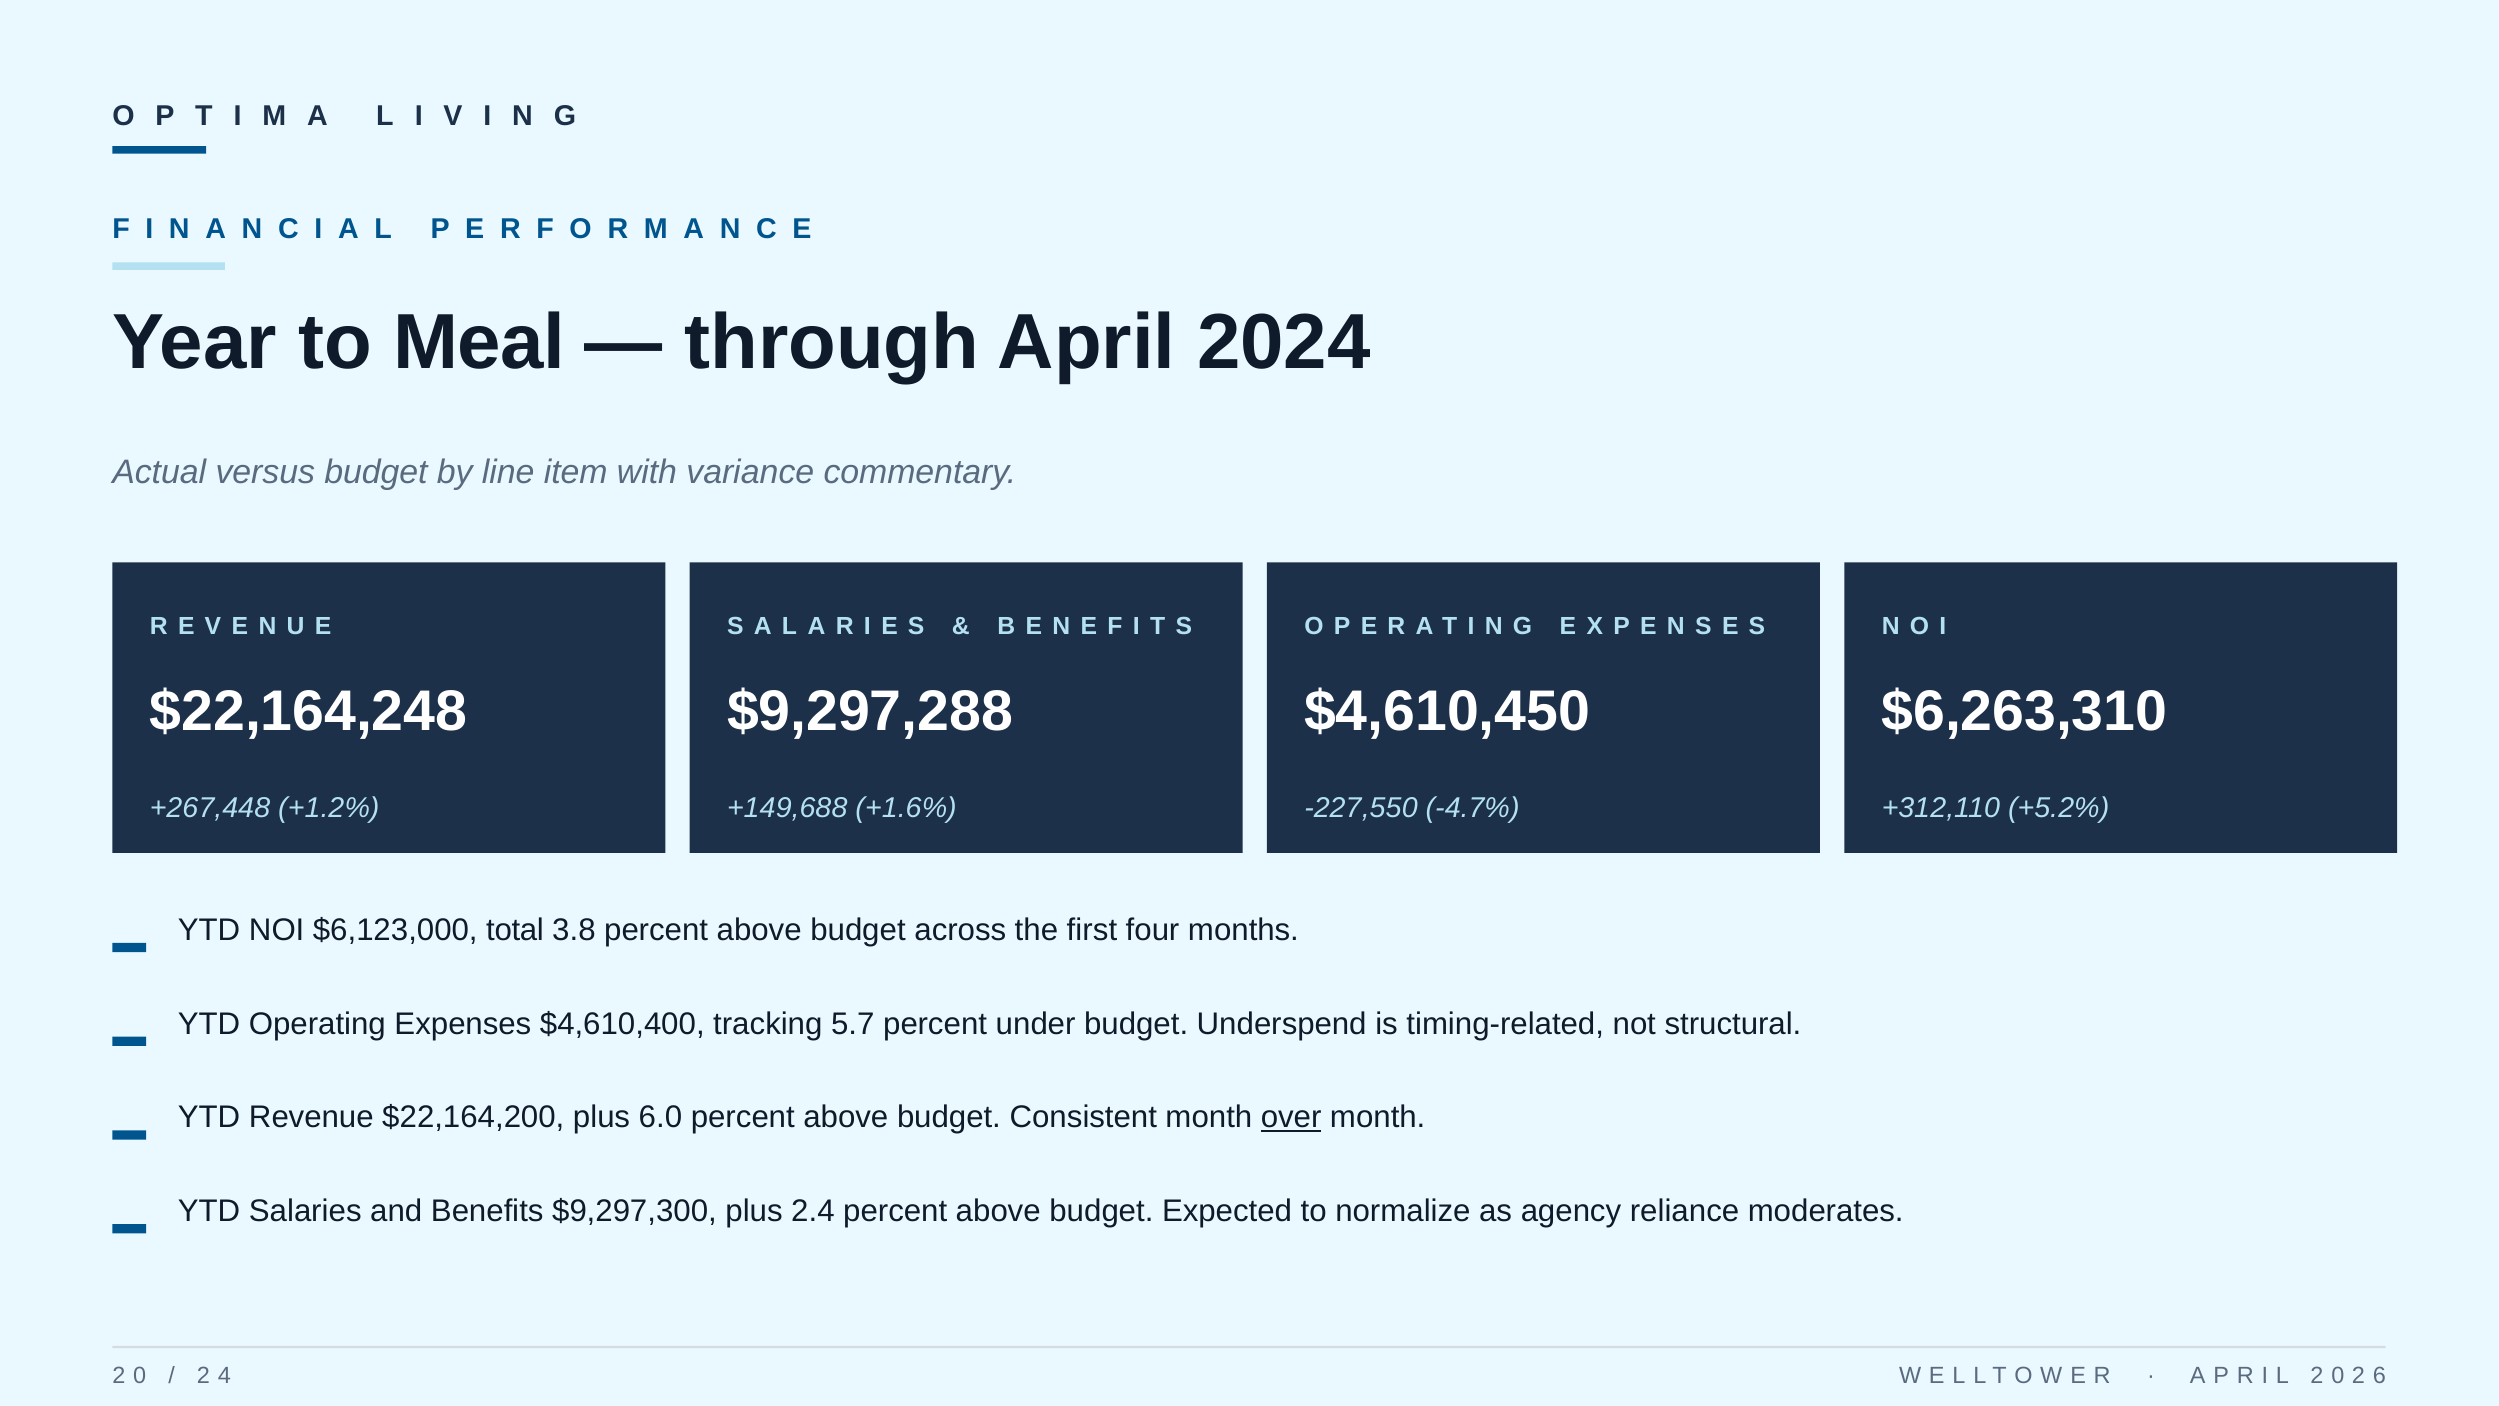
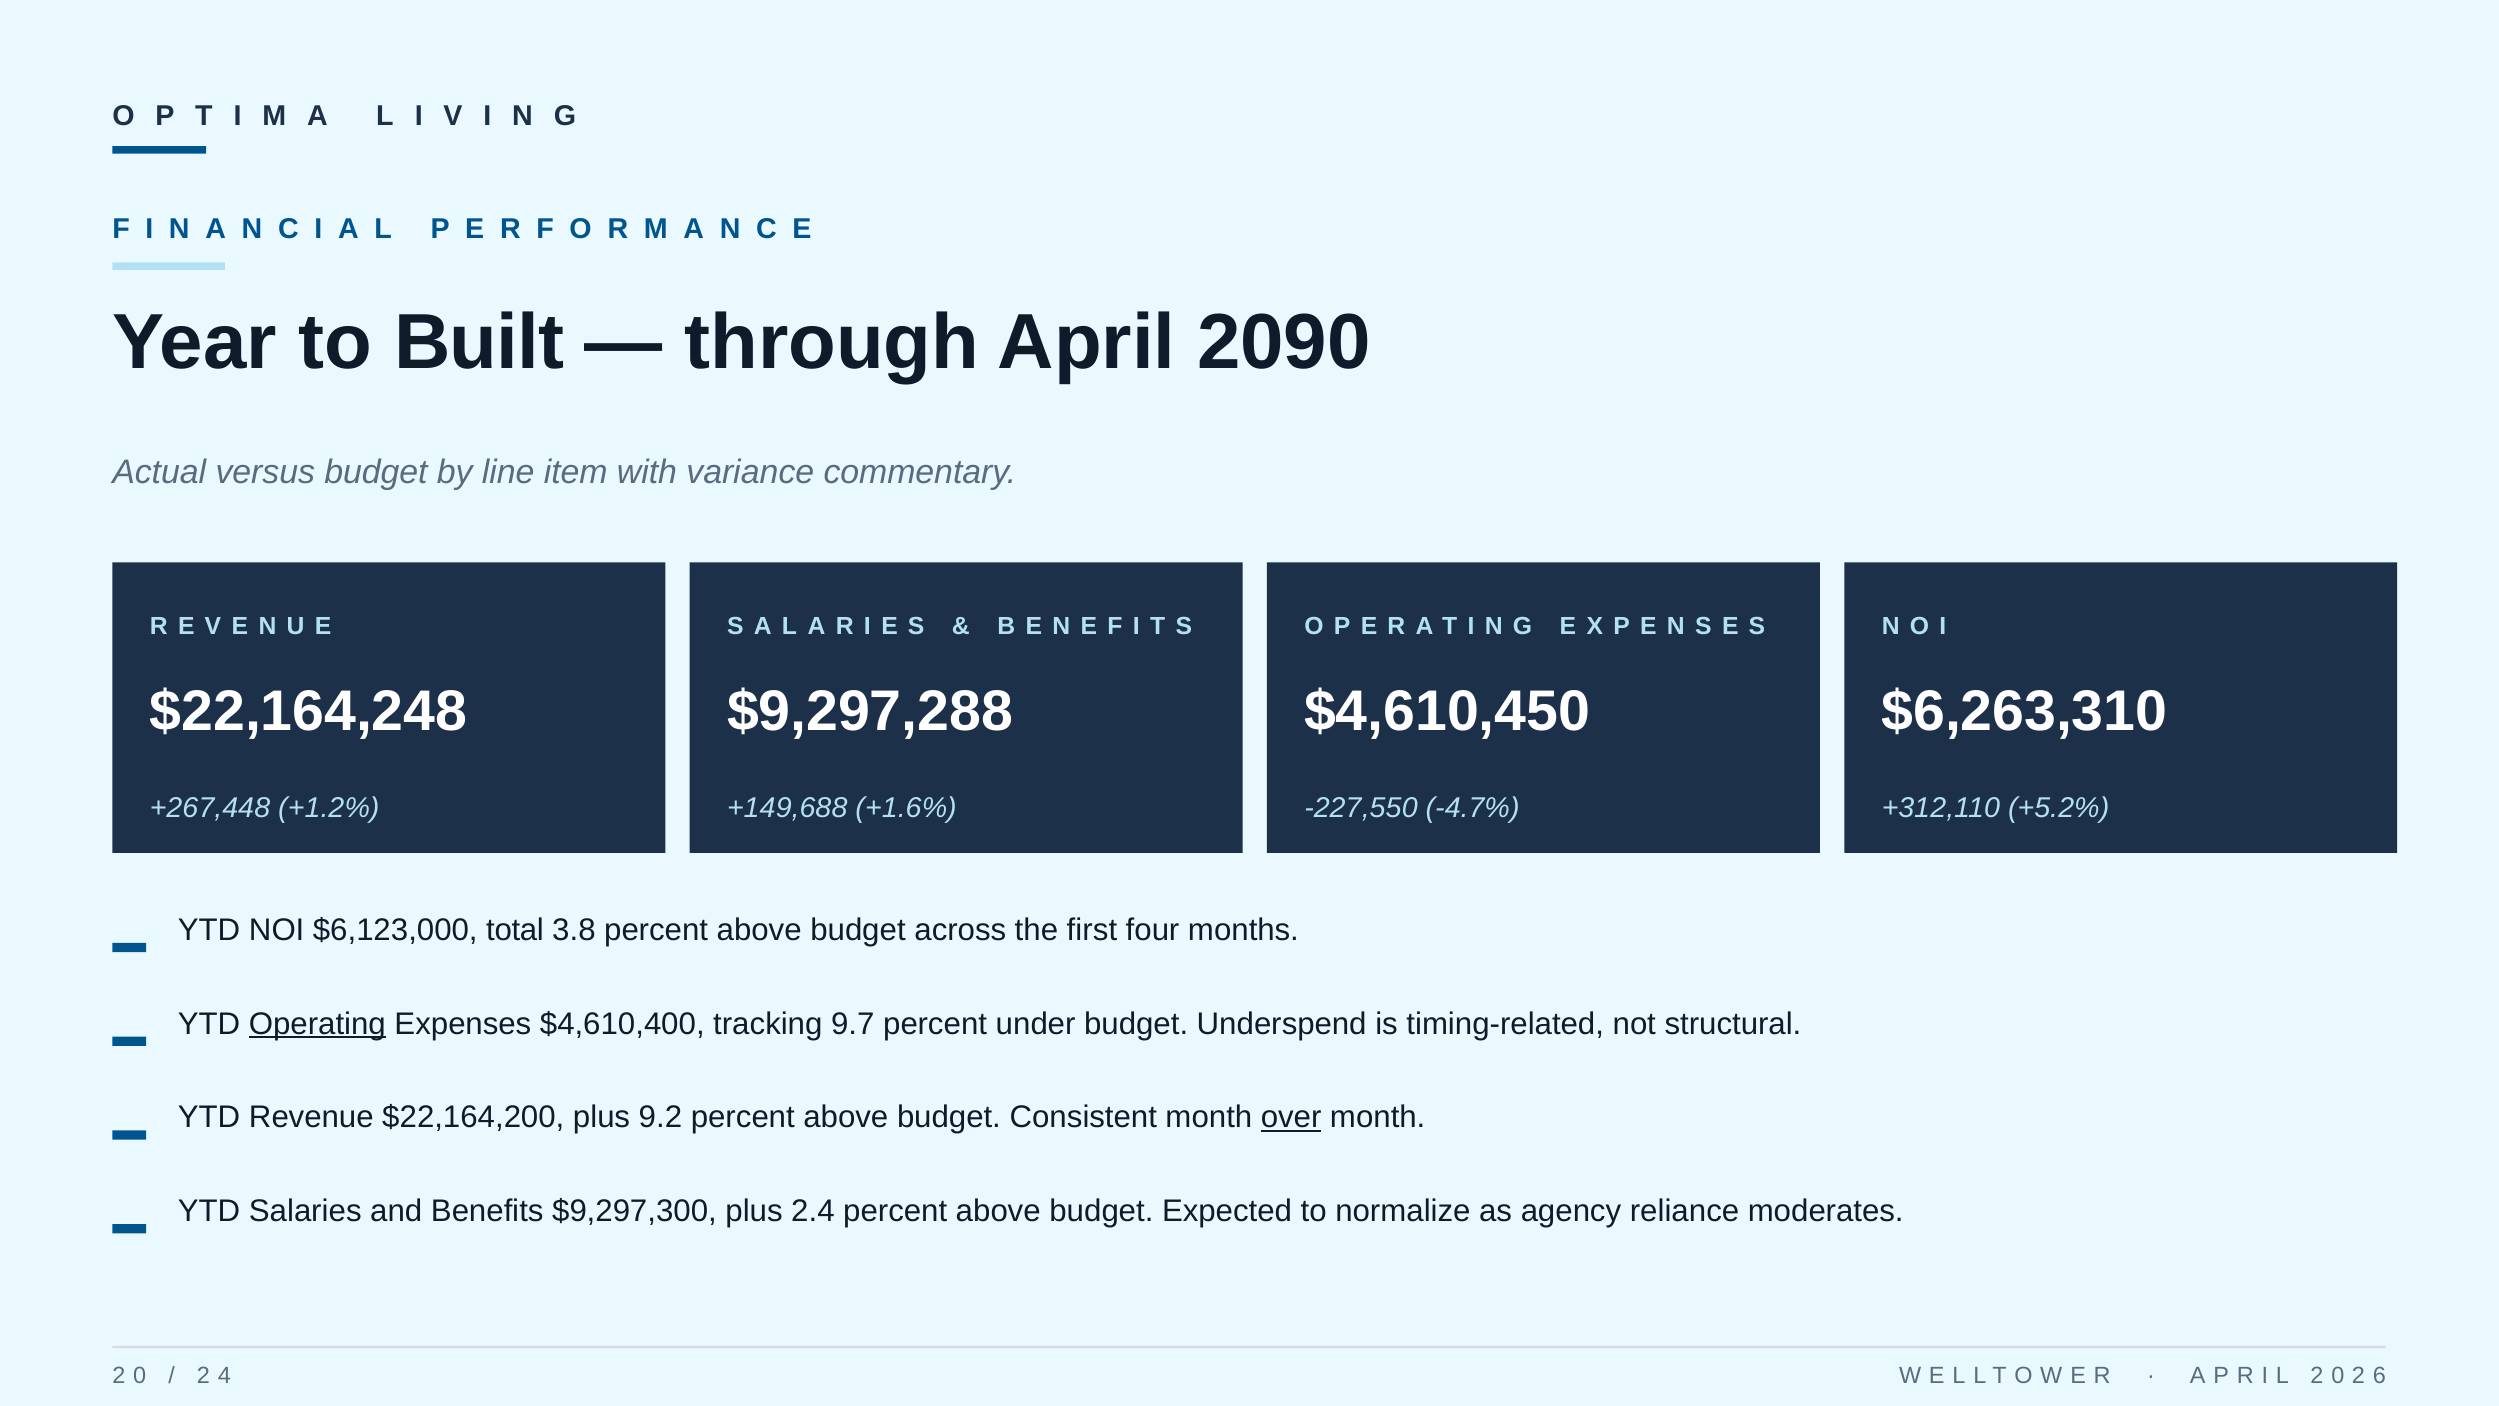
Meal: Meal -> Built (479, 343)
2024: 2024 -> 2090 (1284, 343)
Operating underline: none -> present (317, 1024)
5.7: 5.7 -> 9.7 (853, 1024)
6.0: 6.0 -> 9.2 (660, 1117)
